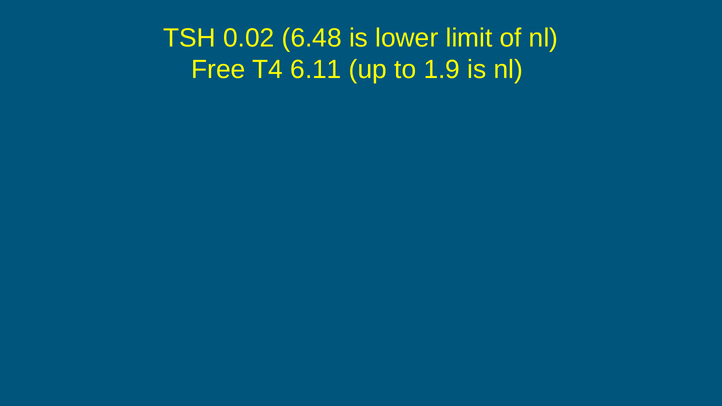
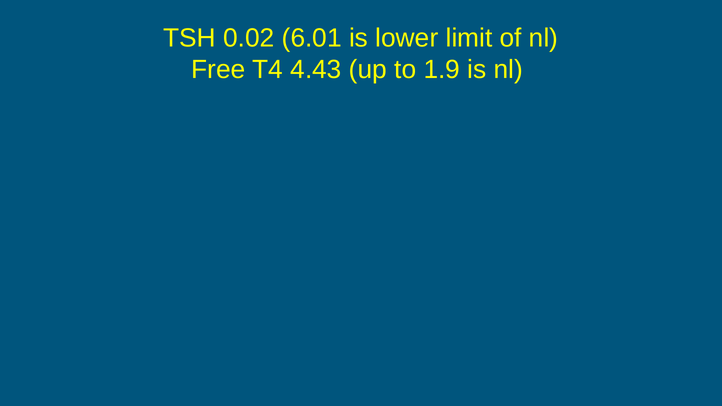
6.48: 6.48 -> 6.01 (312, 38)
6.11: 6.11 -> 4.43 (316, 69)
